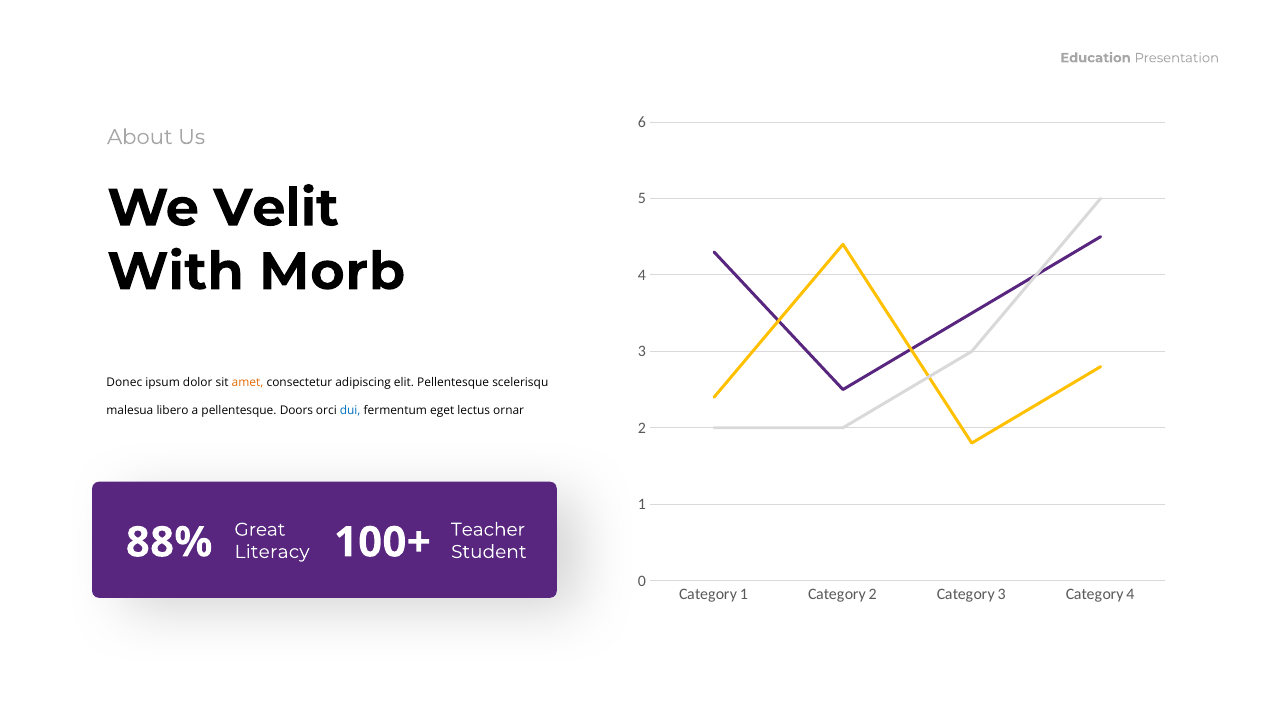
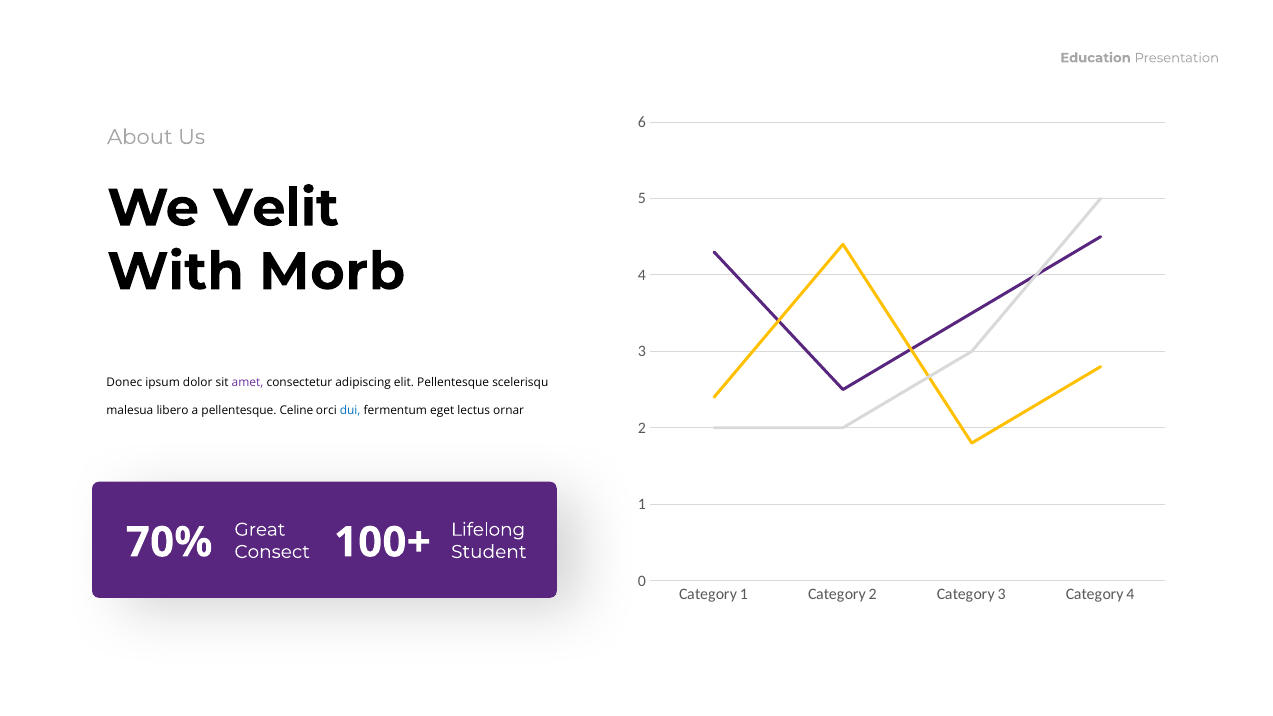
amet colour: orange -> purple (248, 382)
Doors: Doors -> Celine (296, 411)
Teacher: Teacher -> Lifelong (488, 530)
88%: 88% -> 70% (169, 542)
Literacy: Literacy -> Consect (272, 552)
